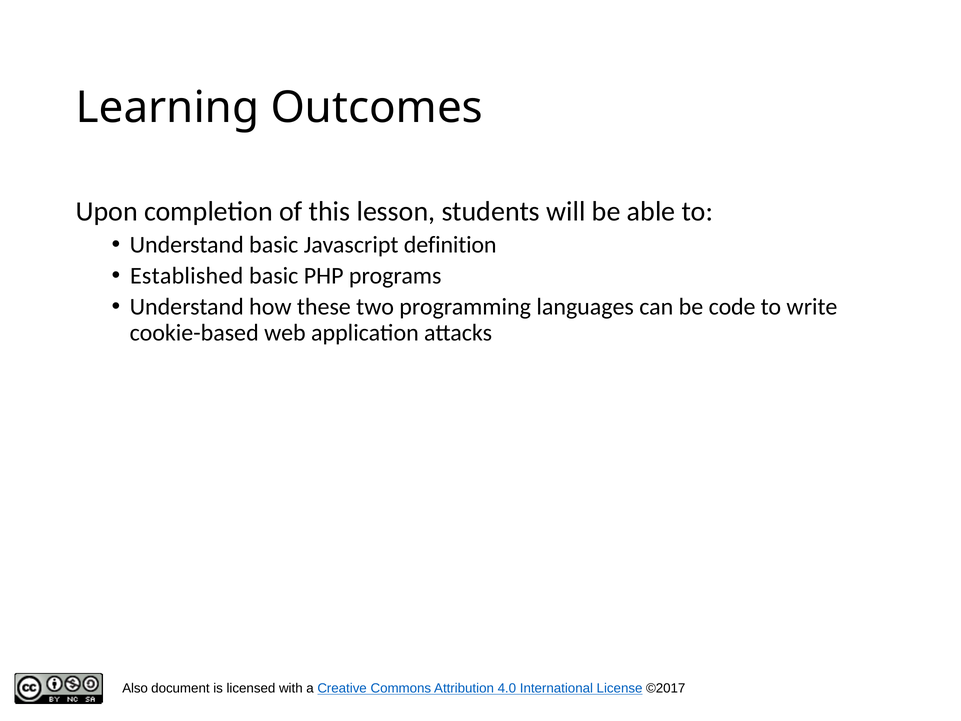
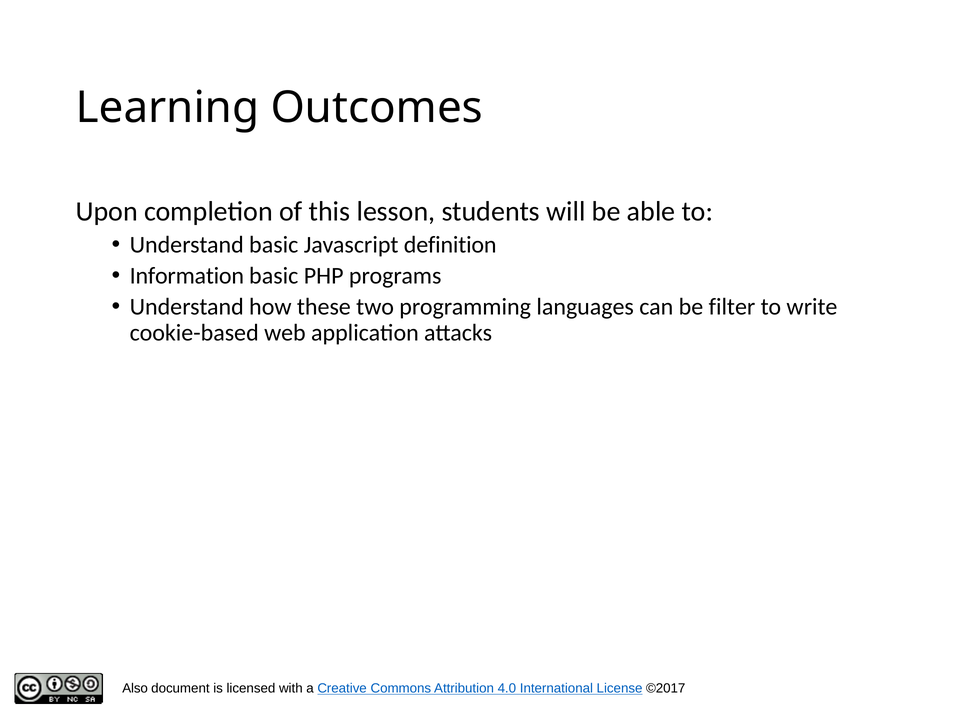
Established: Established -> Information (187, 276)
code: code -> filter (732, 307)
